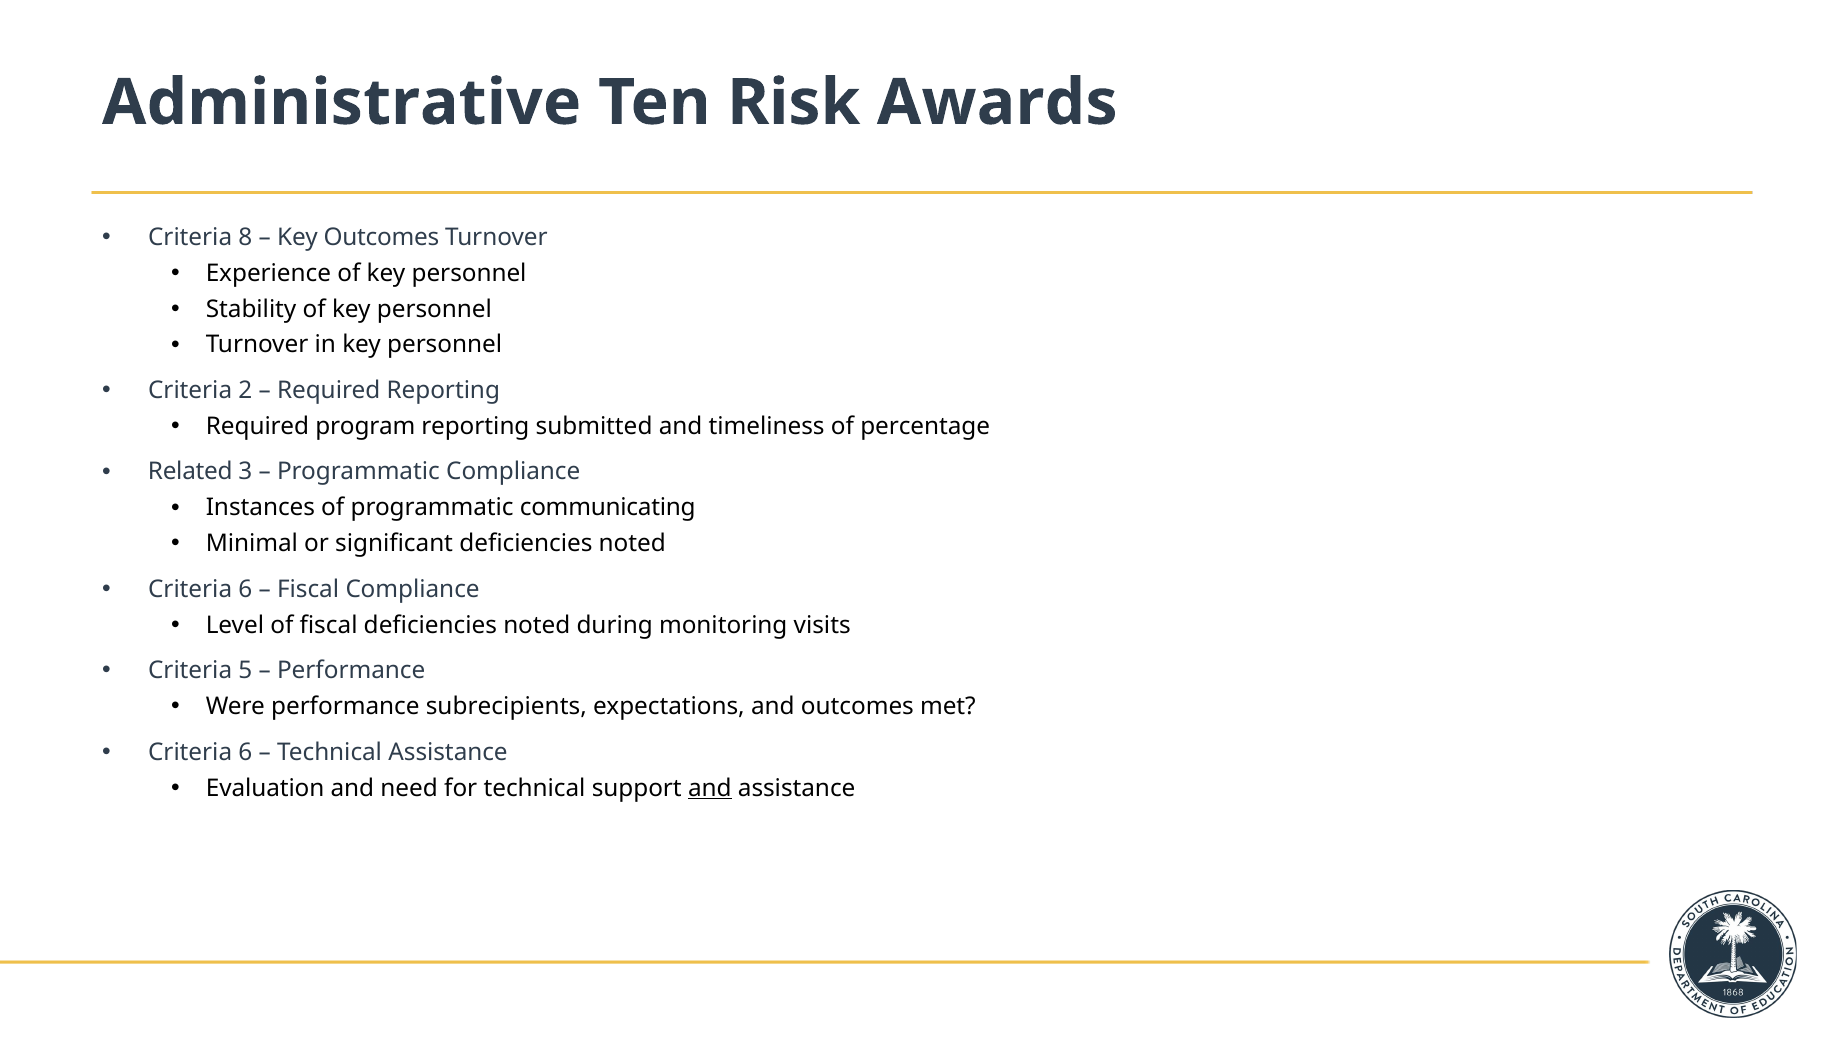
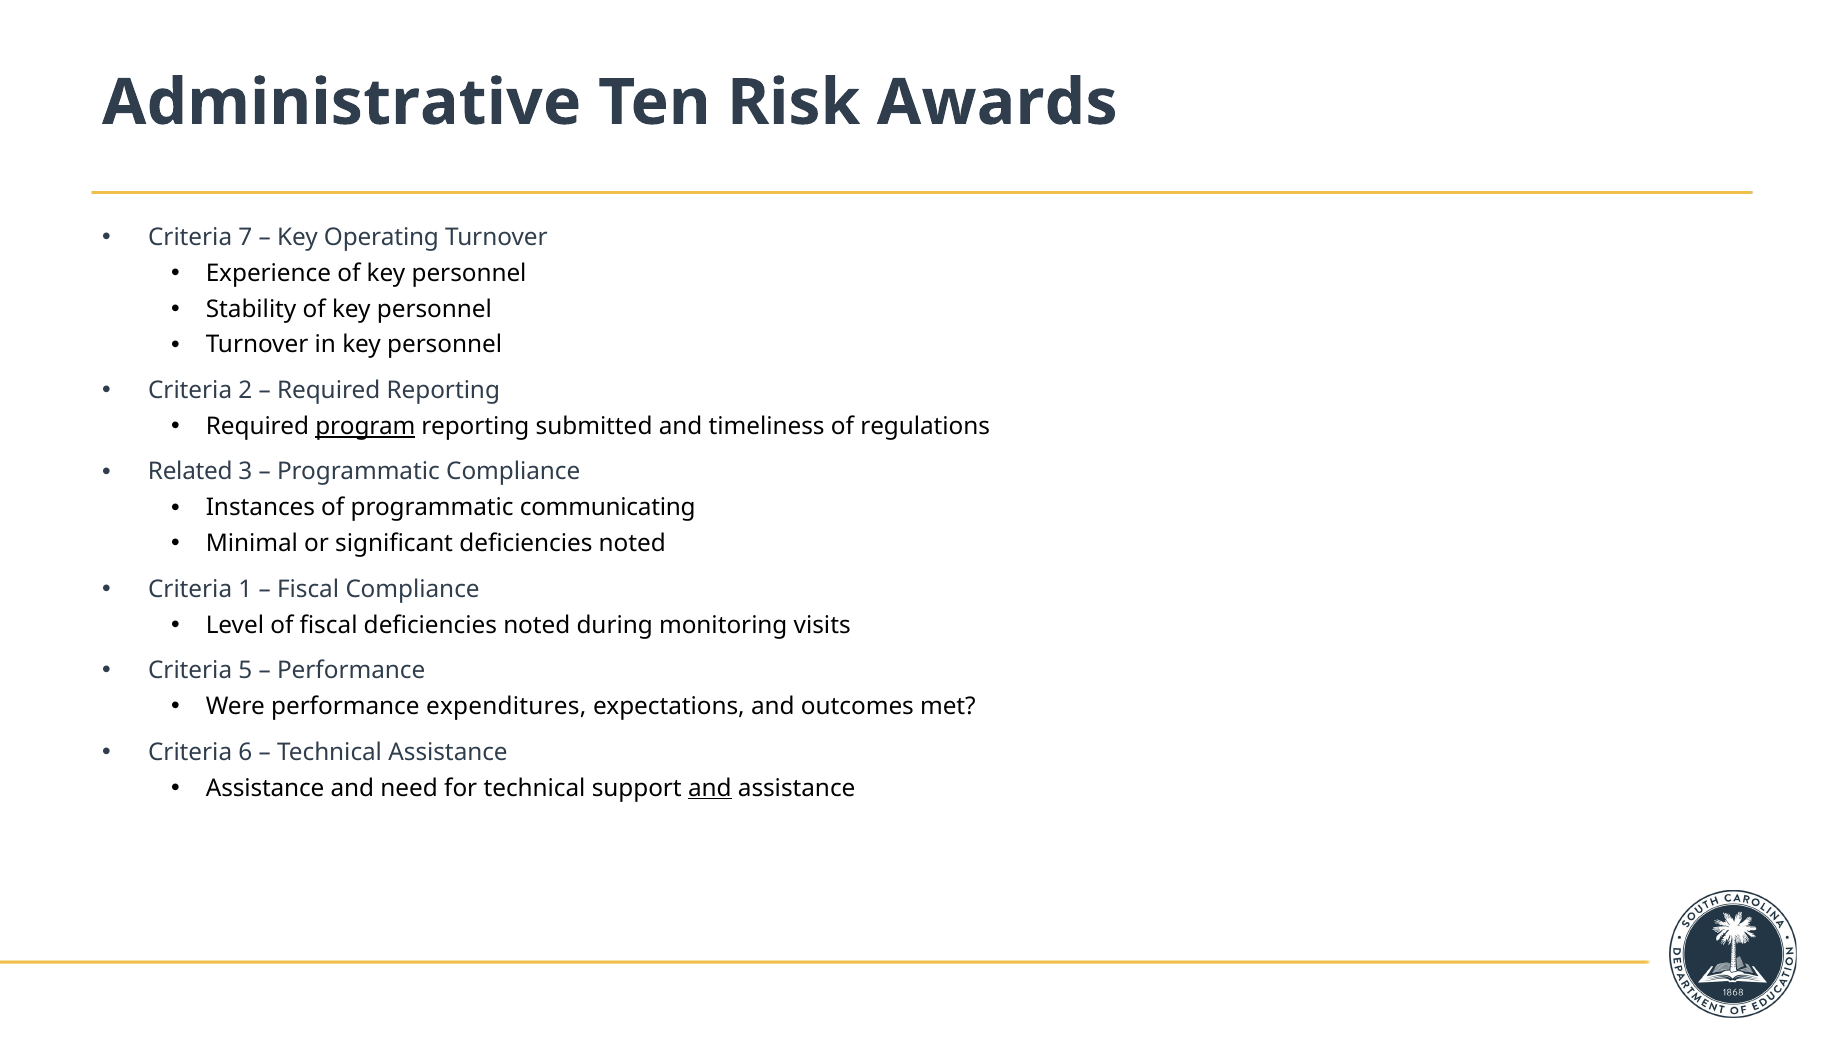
8: 8 -> 7 (245, 237)
Key Outcomes: Outcomes -> Operating (381, 237)
program underline: none -> present (365, 427)
percentage: percentage -> regulations (925, 427)
6: 6 -> 1 (245, 589)
subrecipients: subrecipients -> expenditures (506, 707)
Evaluation: Evaluation -> Assistance (265, 788)
